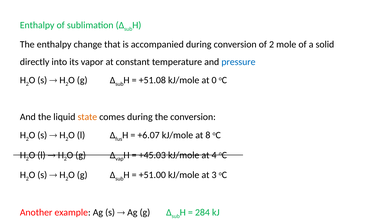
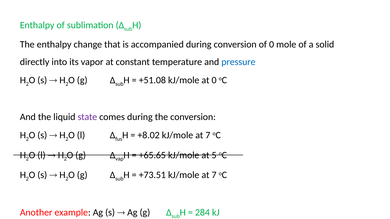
of 2: 2 -> 0 (272, 44)
state colour: orange -> purple (87, 117)
+6.07: +6.07 -> +8.02 (149, 135)
8: 8 -> 7 (208, 135)
+45.03: +45.03 -> +65.65 (152, 155)
4: 4 -> 5 (214, 155)
+51.00: +51.00 -> +73.51 (152, 175)
3: 3 -> 7 (214, 175)
